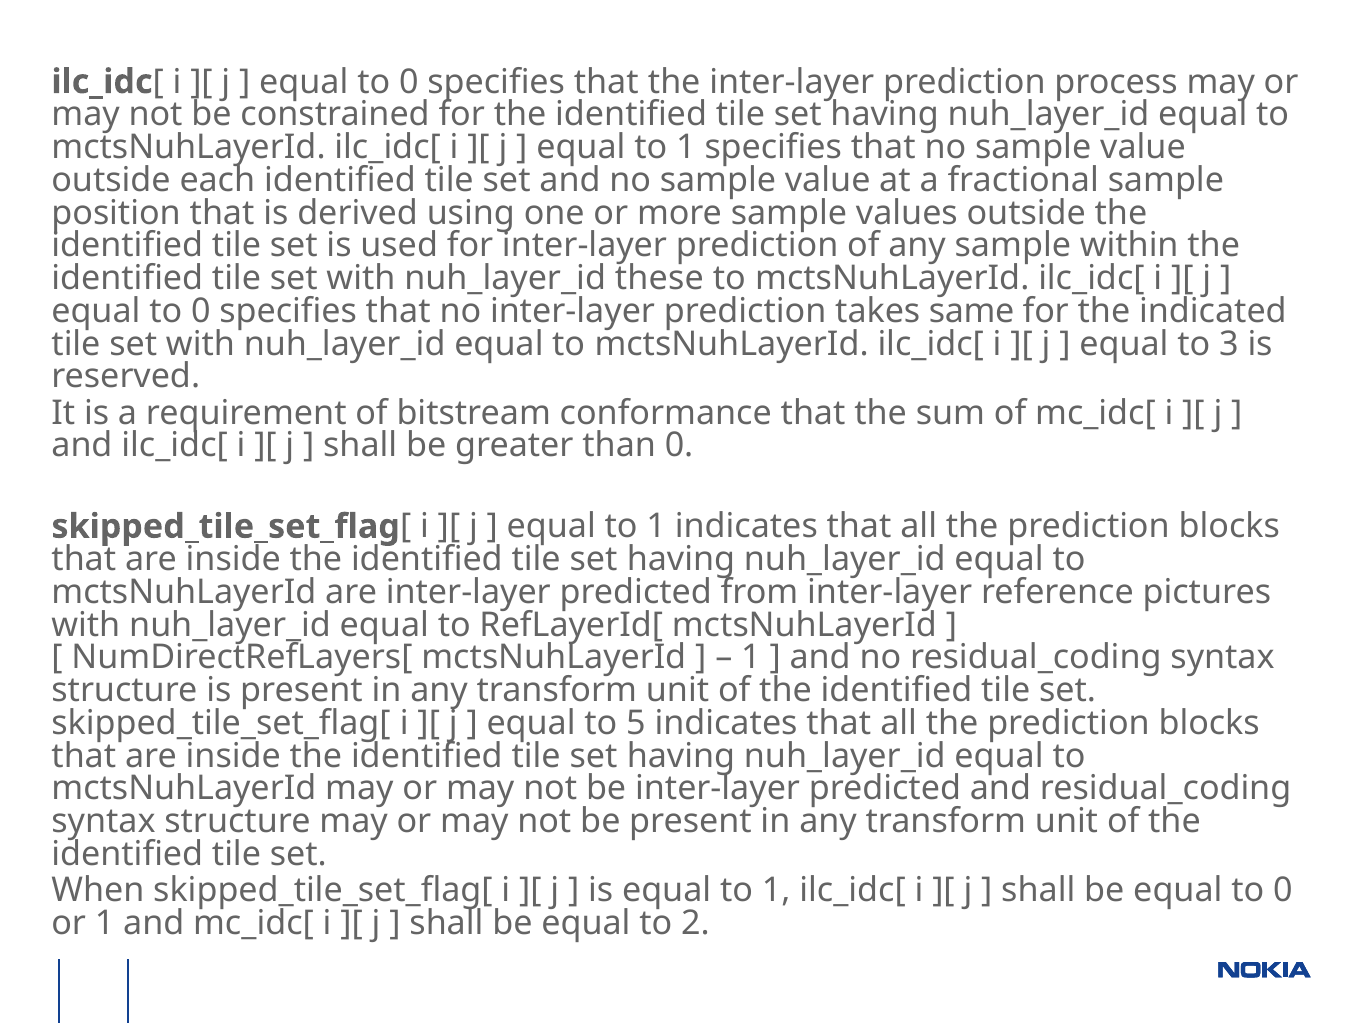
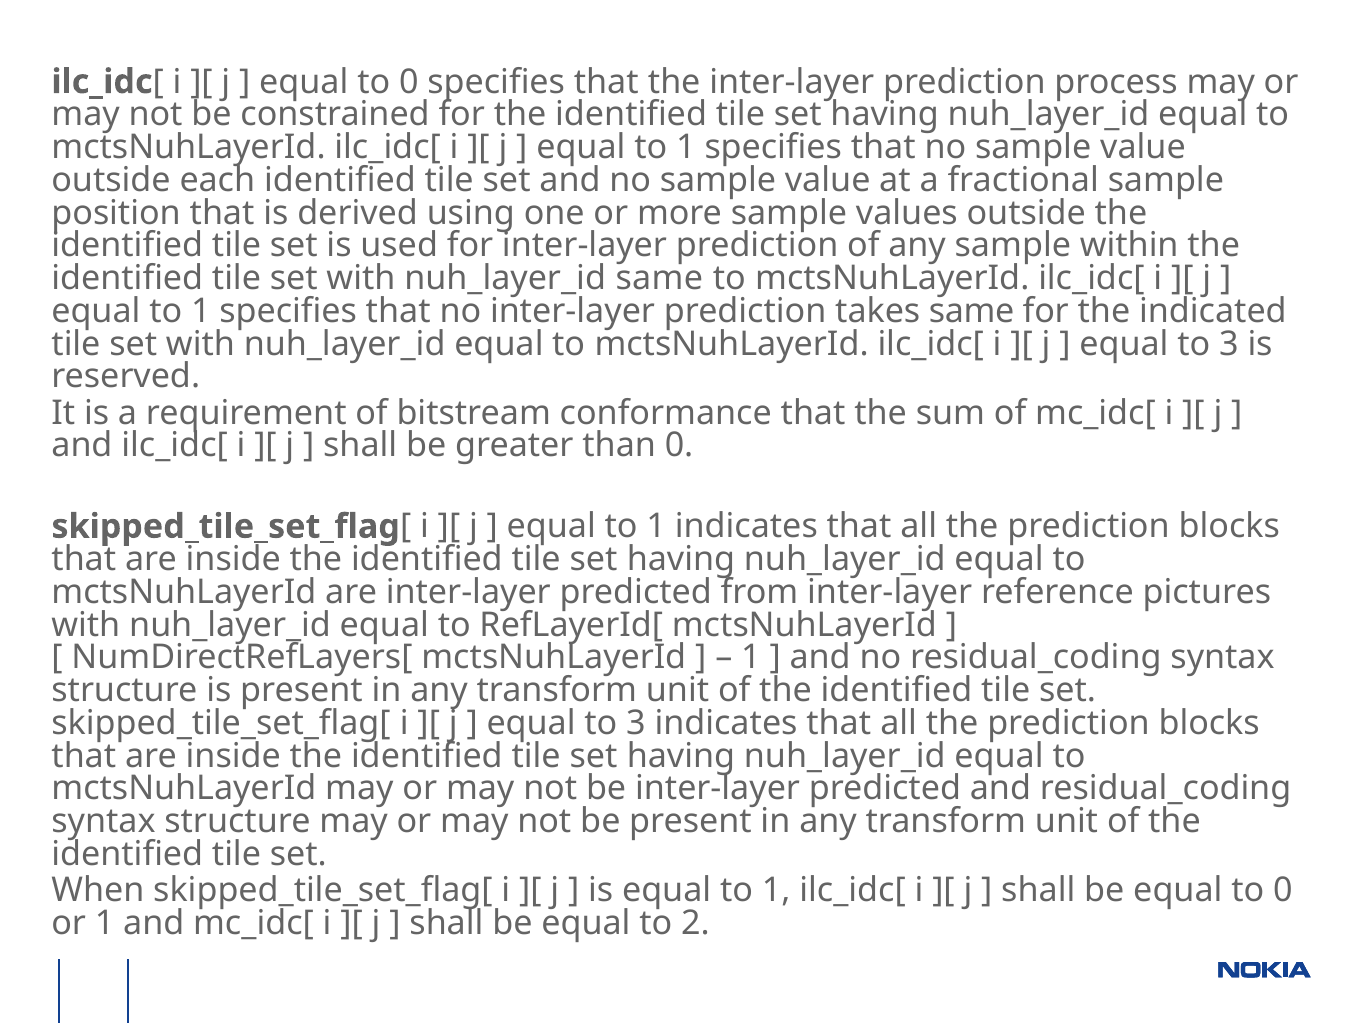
nuh_layer_id these: these -> same (659, 278)
0: 0 -> 1 (201, 311)
5: 5 -> 3 (636, 723)
